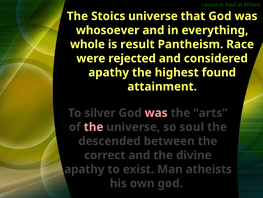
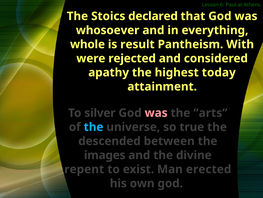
Stoics universe: universe -> declared (153, 16)
Race: Race -> With (240, 44)
found: found -> today (219, 72)
the colour: pink -> light blue (94, 127)
soul: soul -> true (192, 127)
correct: correct -> images (105, 155)
apathy: apathy -> repent (84, 169)
atheists: atheists -> erected (209, 169)
